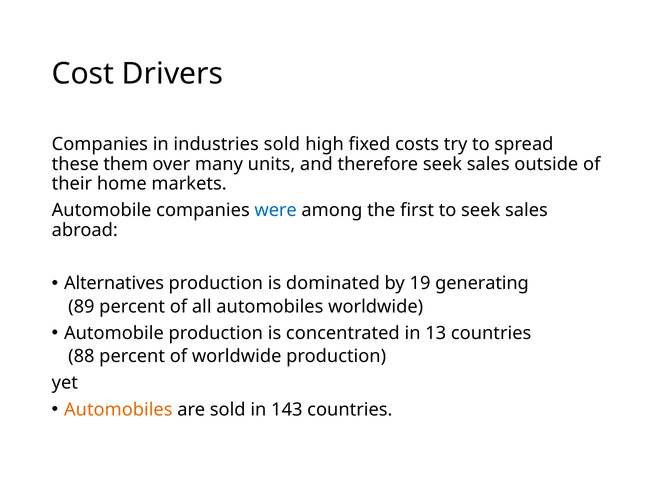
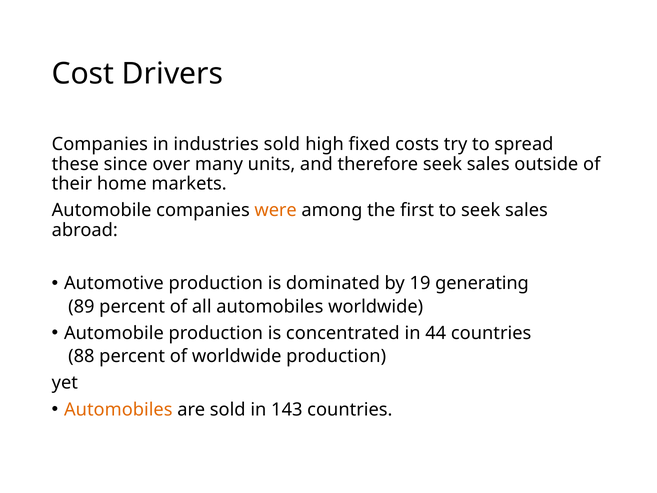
them: them -> since (126, 164)
were colour: blue -> orange (276, 210)
Alternatives: Alternatives -> Automotive (114, 283)
13: 13 -> 44 (436, 333)
